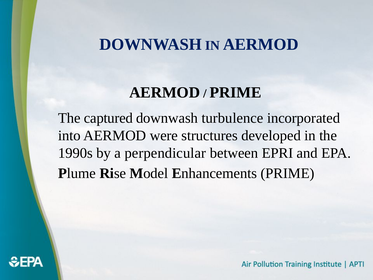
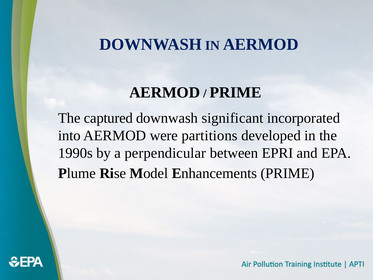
turbulence: turbulence -> significant (232, 118)
structures: structures -> partitions (210, 135)
